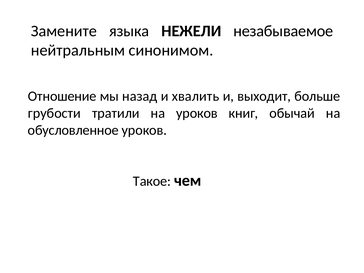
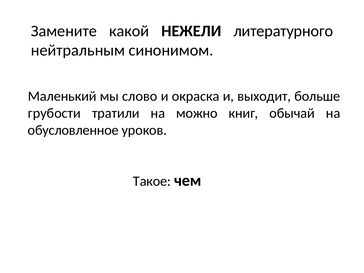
языка: языка -> какой (129, 31)
незабываемое: незабываемое -> литературного (283, 31)
Отношение: Отношение -> Маленький (62, 96)
назад: назад -> слово (140, 96)
хвалить: хвалить -> окраска (196, 96)
на уроков: уроков -> можно (197, 113)
